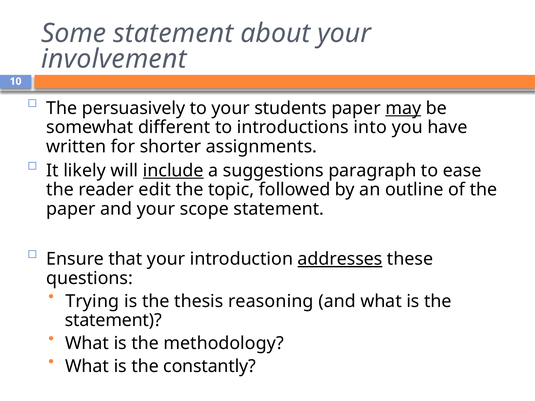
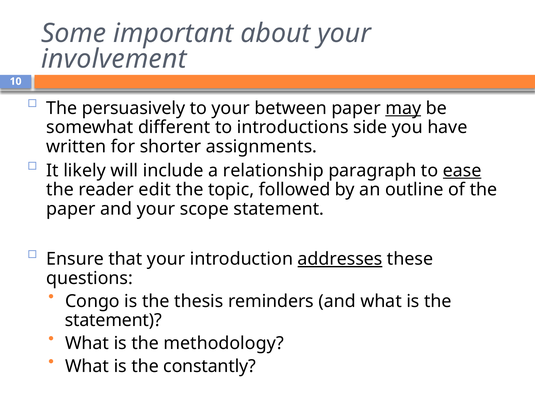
Some statement: statement -> important (173, 34)
students: students -> between (291, 108)
into: into -> side (370, 127)
include underline: present -> none (173, 171)
suggestions: suggestions -> relationship (273, 171)
ease underline: none -> present (462, 171)
Trying: Trying -> Congo (92, 301)
reasoning: reasoning -> reminders (271, 301)
